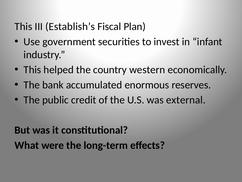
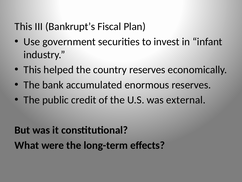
Establish’s: Establish’s -> Bankrupt’s (70, 27)
country western: western -> reserves (147, 70)
